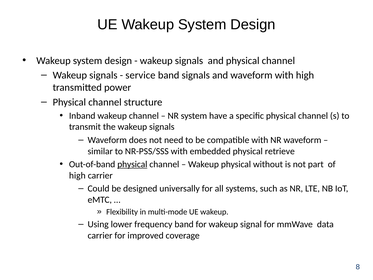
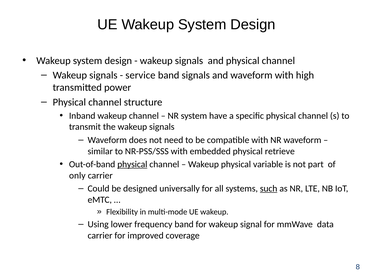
without: without -> variable (268, 164)
high: high -> only (77, 175)
such underline: none -> present (269, 188)
